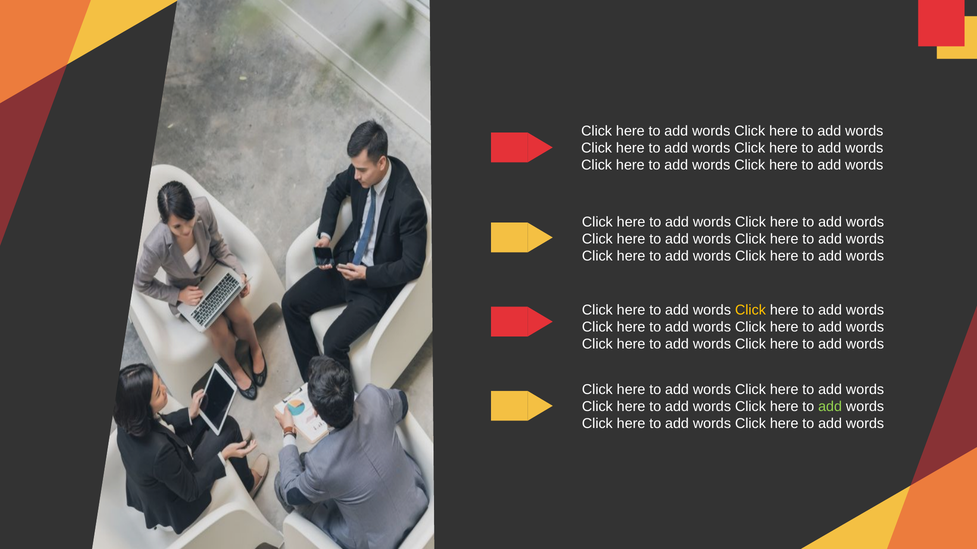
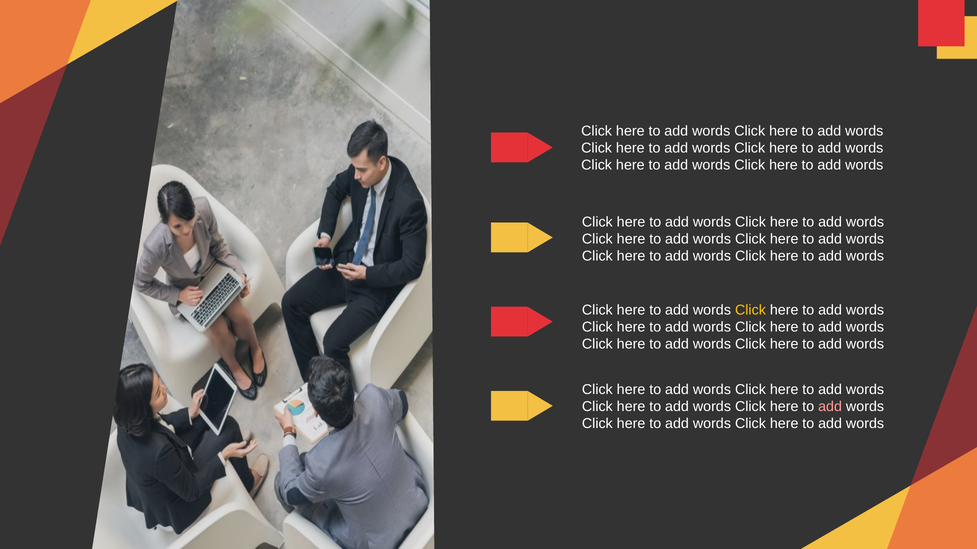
add colour: light green -> pink (830, 407)
